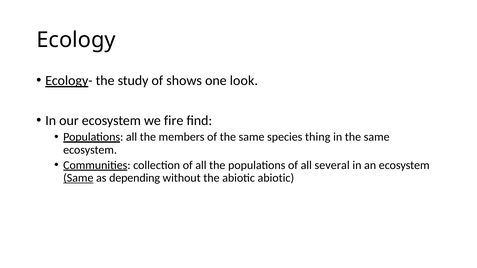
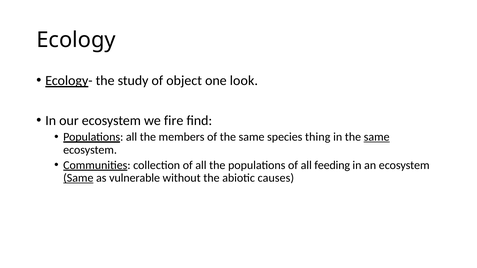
shows: shows -> object (184, 81)
same underline: none -> present (377, 137)
several: several -> feeding (332, 165)
depending: depending -> vulnerable (135, 178)
abiotic abiotic: abiotic -> causes (276, 178)
